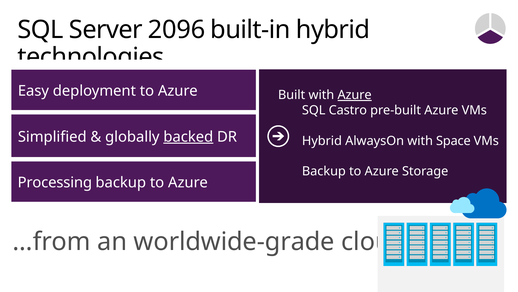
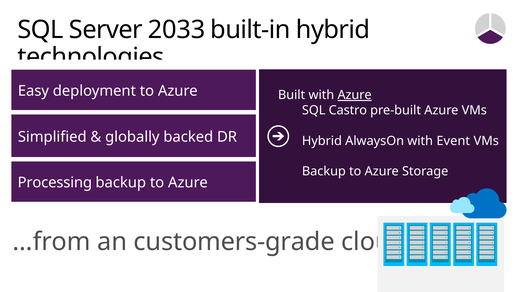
2096: 2096 -> 2033 (177, 30)
backed underline: present -> none (188, 136)
Space: Space -> Event (453, 141)
worldwide-grade: worldwide-grade -> customers-grade (234, 241)
